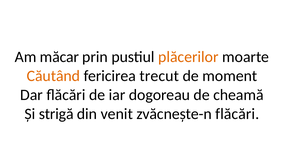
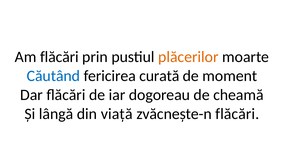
Am măcar: măcar -> flăcări (59, 57)
Căutând colour: orange -> blue (53, 76)
trecut: trecut -> curată (159, 76)
strigă: strigă -> lângă (56, 114)
venit: venit -> viață (117, 114)
